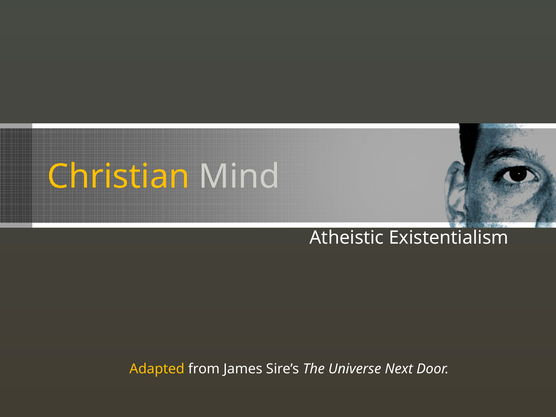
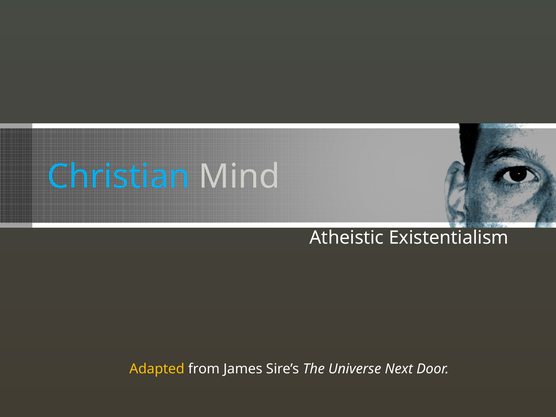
Christian colour: yellow -> light blue (119, 177)
